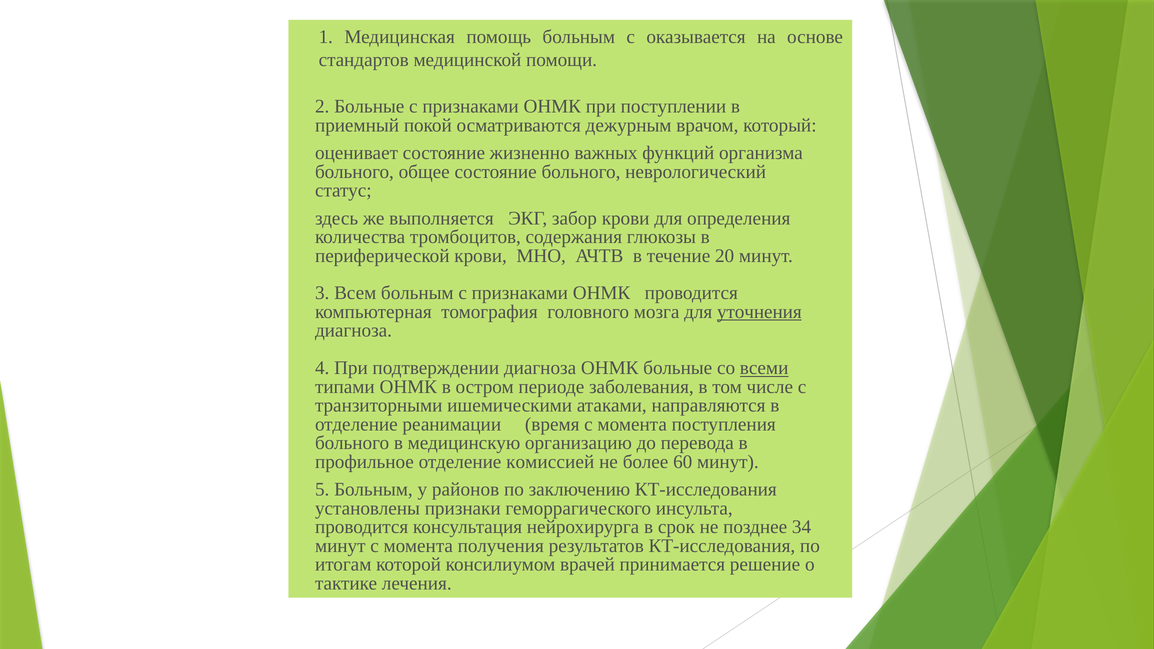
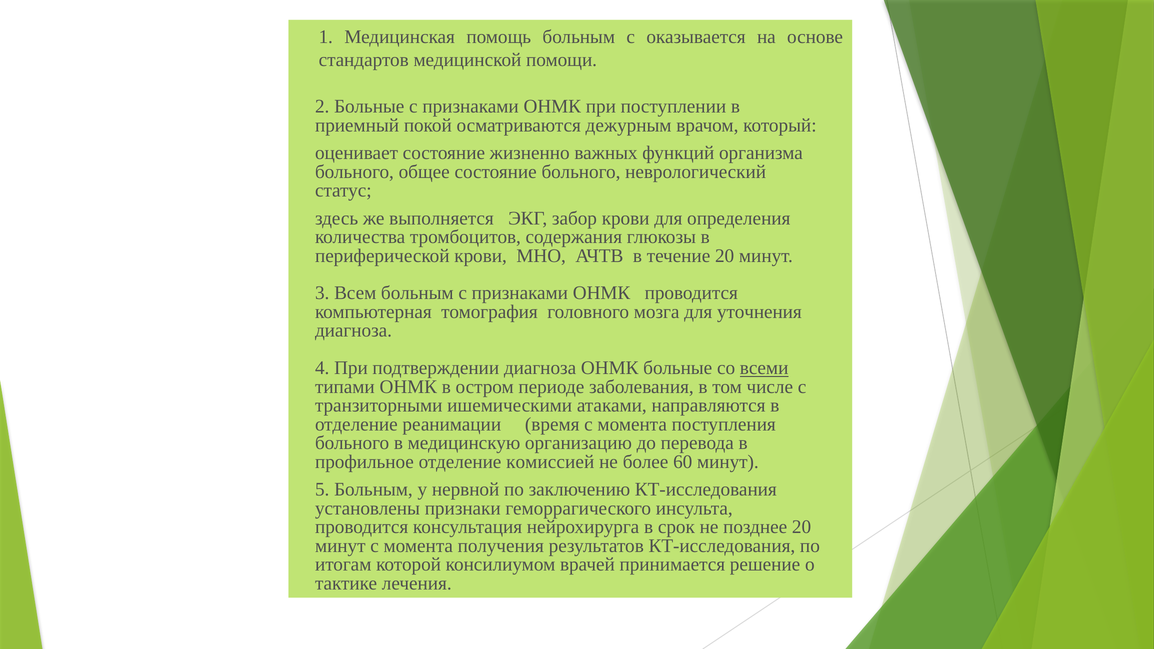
уточнения underline: present -> none (759, 312)
районов: районов -> нервной (466, 490)
позднее 34: 34 -> 20 (802, 527)
